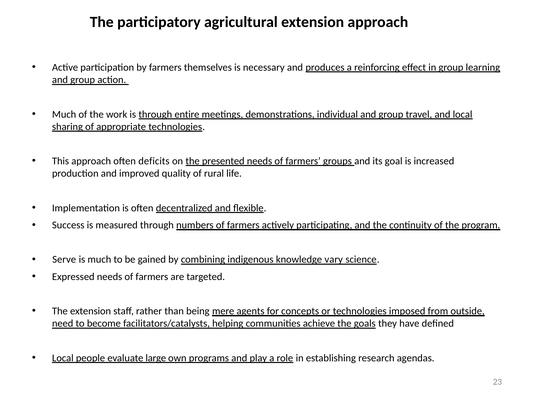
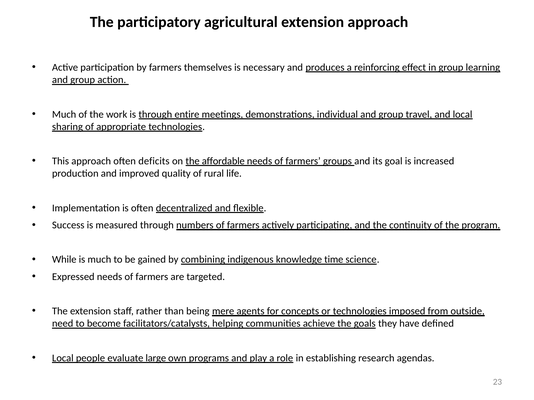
presented: presented -> affordable (223, 161)
Serve: Serve -> While (64, 260)
vary: vary -> time (334, 260)
